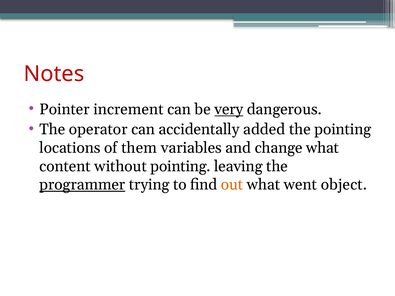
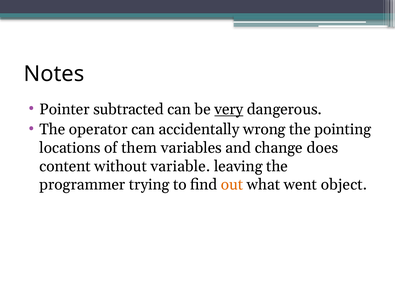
Notes colour: red -> black (54, 74)
increment: increment -> subtracted (129, 109)
added: added -> wrong (264, 129)
change what: what -> does (322, 148)
without pointing: pointing -> variable (180, 166)
programmer underline: present -> none (82, 185)
